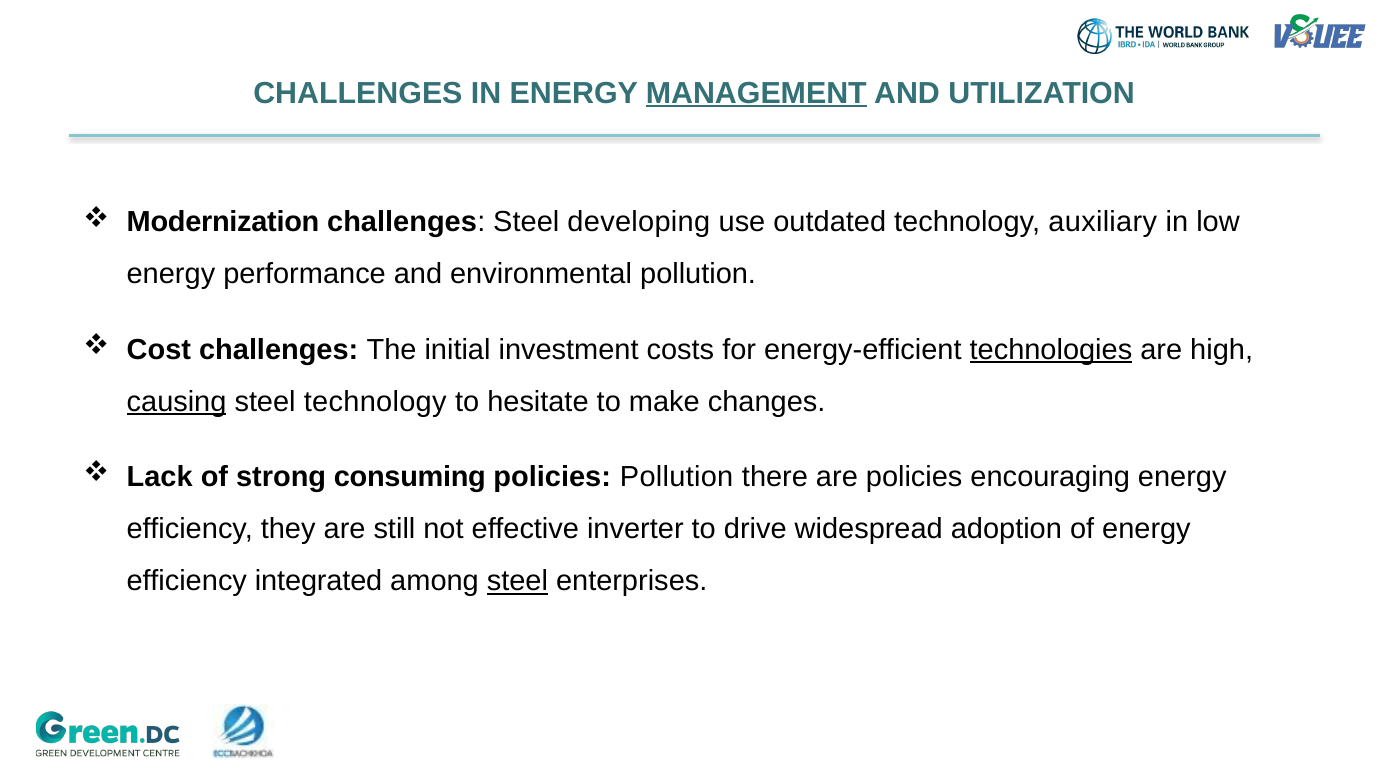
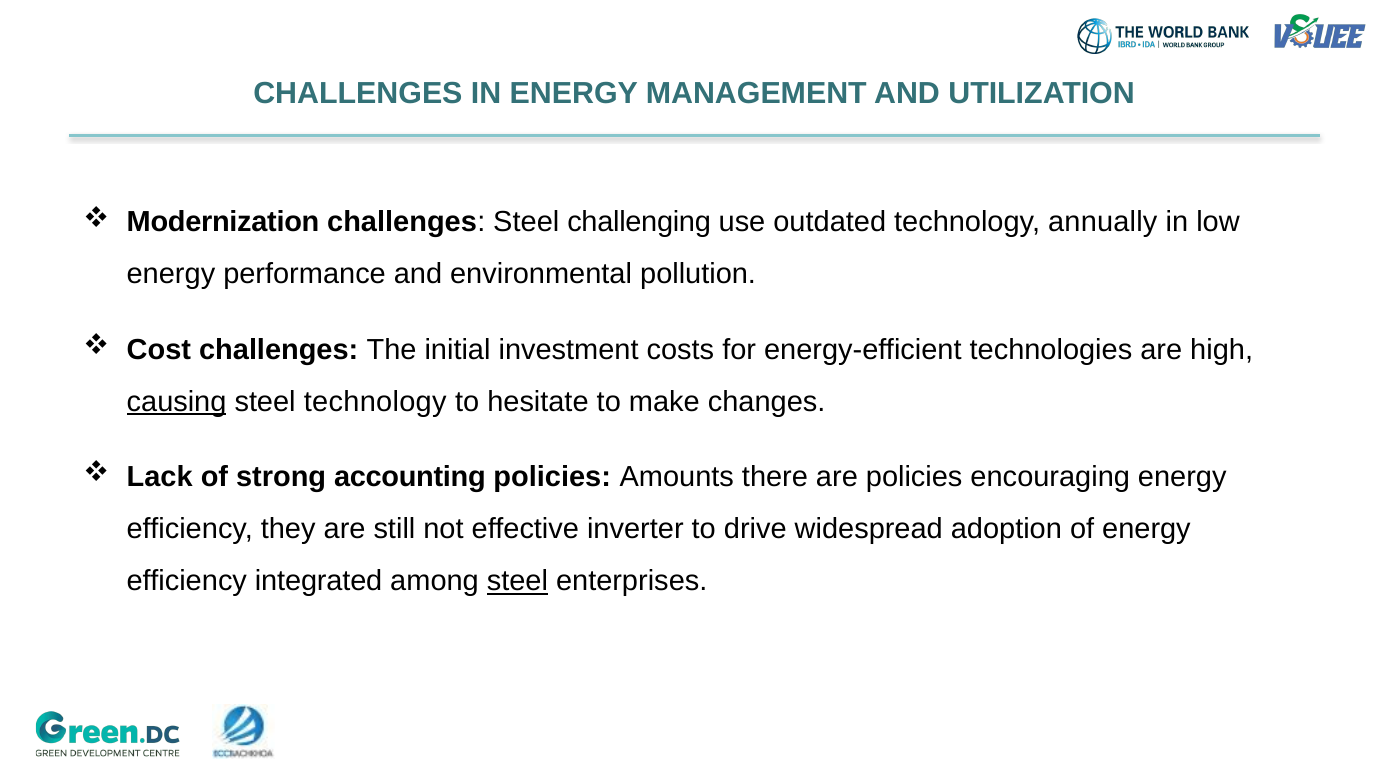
MANAGEMENT underline: present -> none (756, 93)
developing: developing -> challenging (639, 222)
auxiliary: auxiliary -> annually (1103, 222)
technologies underline: present -> none (1051, 349)
consuming: consuming -> accounting (410, 477)
policies Pollution: Pollution -> Amounts (677, 477)
